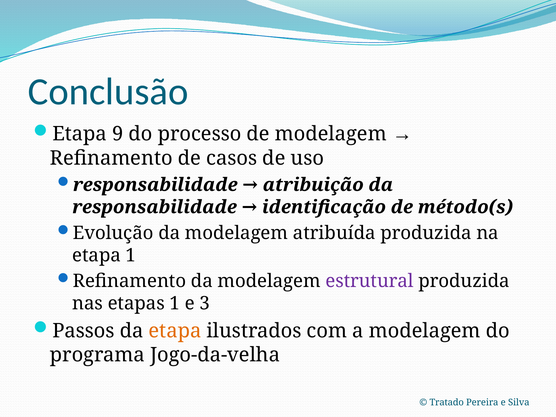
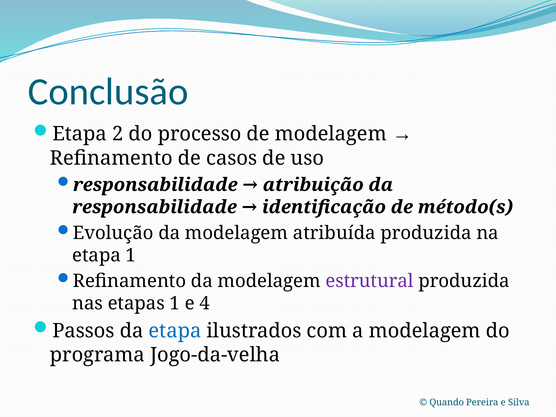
9: 9 -> 2 (118, 134)
3: 3 -> 4 (205, 303)
etapa colour: orange -> blue (175, 331)
Tratado: Tratado -> Quando (447, 402)
